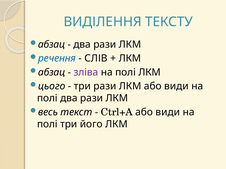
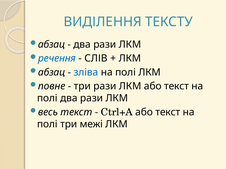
зліва colour: purple -> blue (86, 72)
цього: цього -> повне (52, 86)
ЛКМ або види: види -> текст (176, 86)
Ctrl+A або види: види -> текст (168, 112)
його: його -> межі (91, 124)
